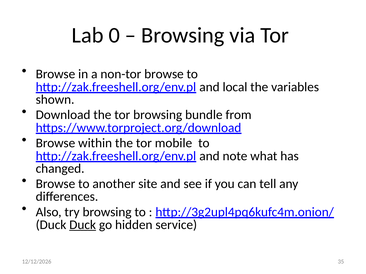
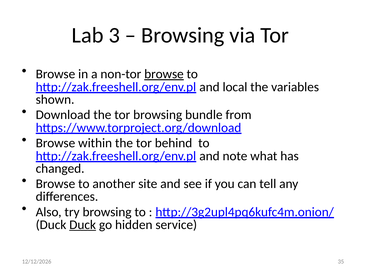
0: 0 -> 3 (114, 35)
browse underline: none -> present (164, 74)
mobile: mobile -> behind (174, 143)
